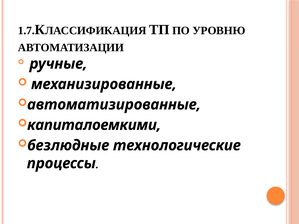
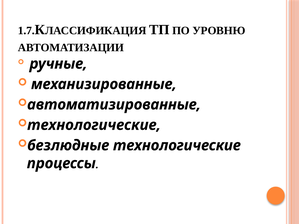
капиталоемкими: капиталоемкими -> технологические (94, 125)
